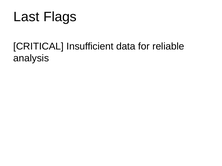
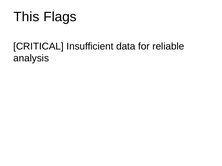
Last: Last -> This (26, 17)
